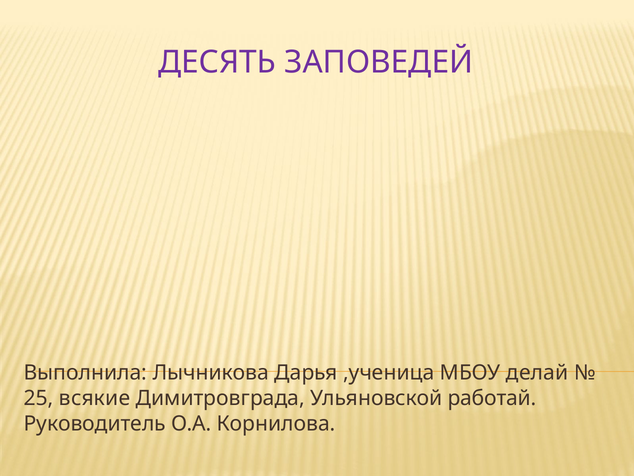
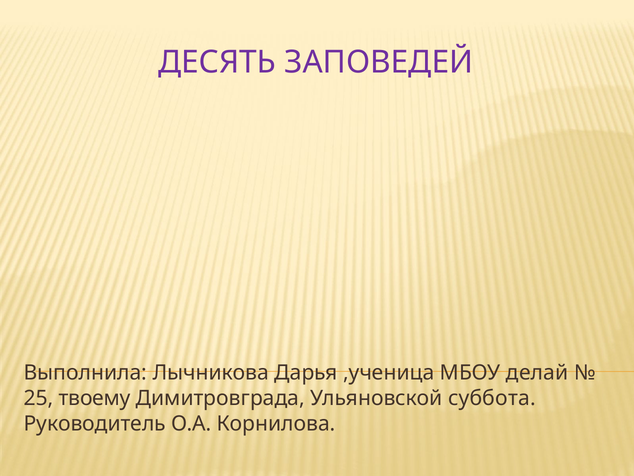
всякие: всякие -> твоему (95, 398)
работай: работай -> суббота (492, 398)
